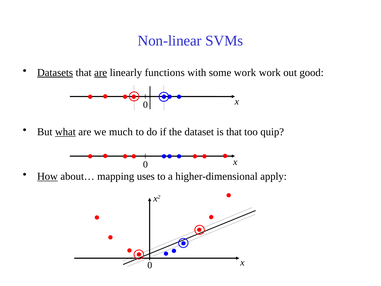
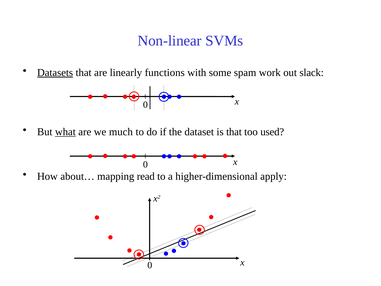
are underline: present -> none (101, 72)
some work: work -> spam (245, 72)
good: good -> slack (312, 72)
quip: quip -> used (272, 132)
How underline: present -> none (47, 176)
uses: uses -> read (146, 176)
